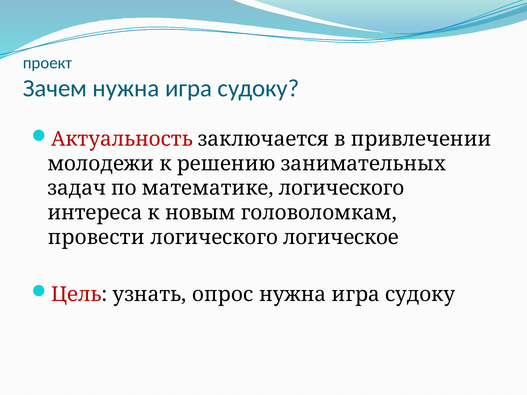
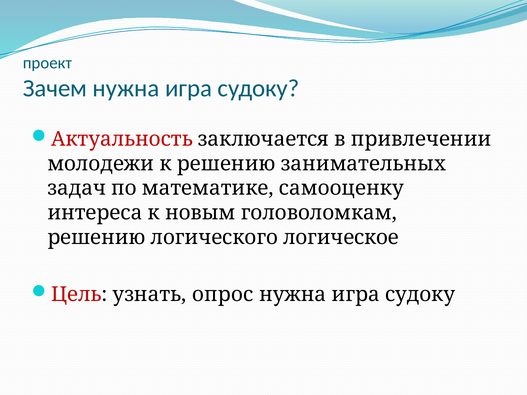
математике логического: логического -> самооценку (341, 188)
провести: провести -> решению (96, 237)
